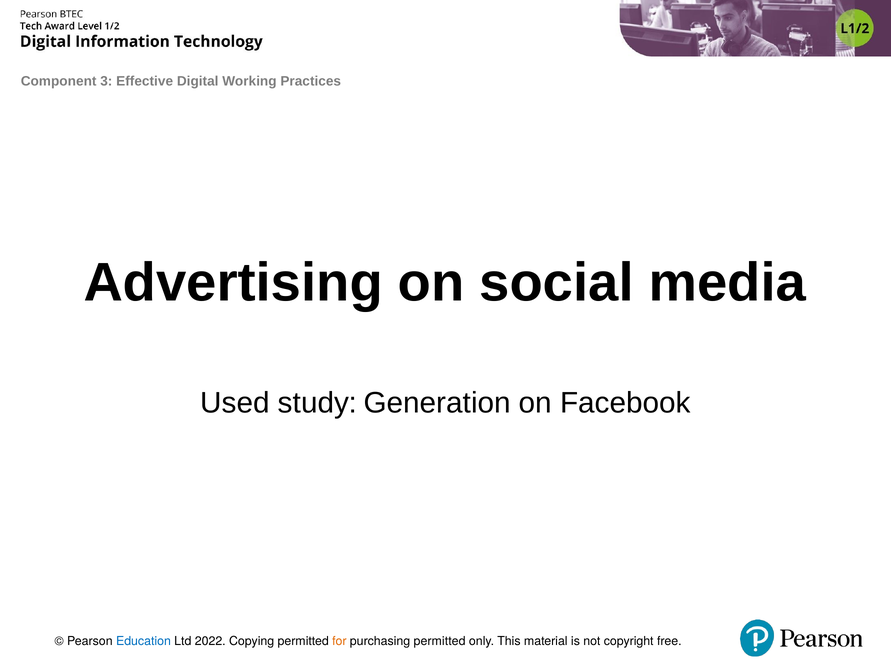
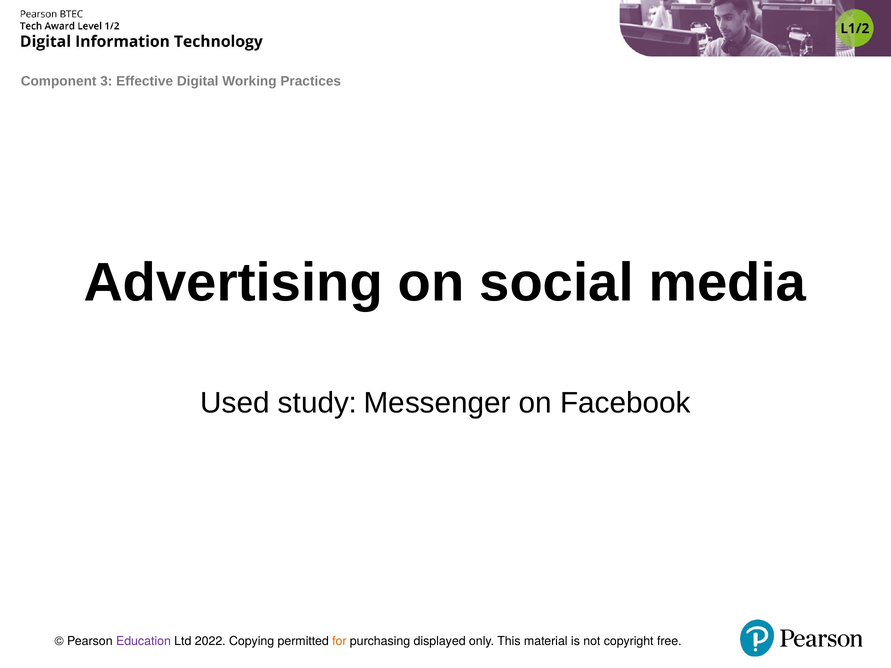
Generation: Generation -> Messenger (437, 403)
Education colour: blue -> purple (143, 641)
purchasing permitted: permitted -> displayed (440, 641)
